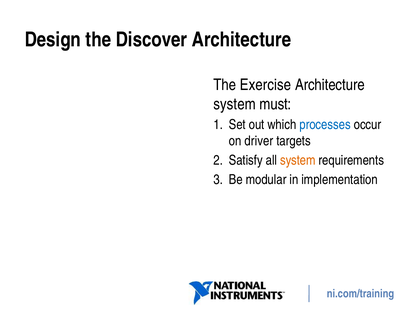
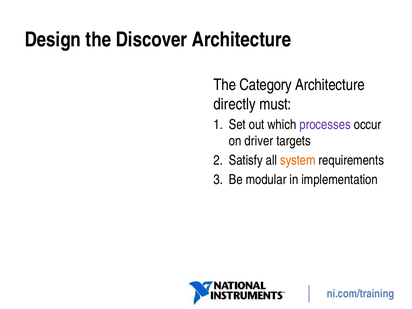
Exercise: Exercise -> Category (266, 85)
system: system -> directly (235, 104)
processes colour: blue -> purple (325, 125)
